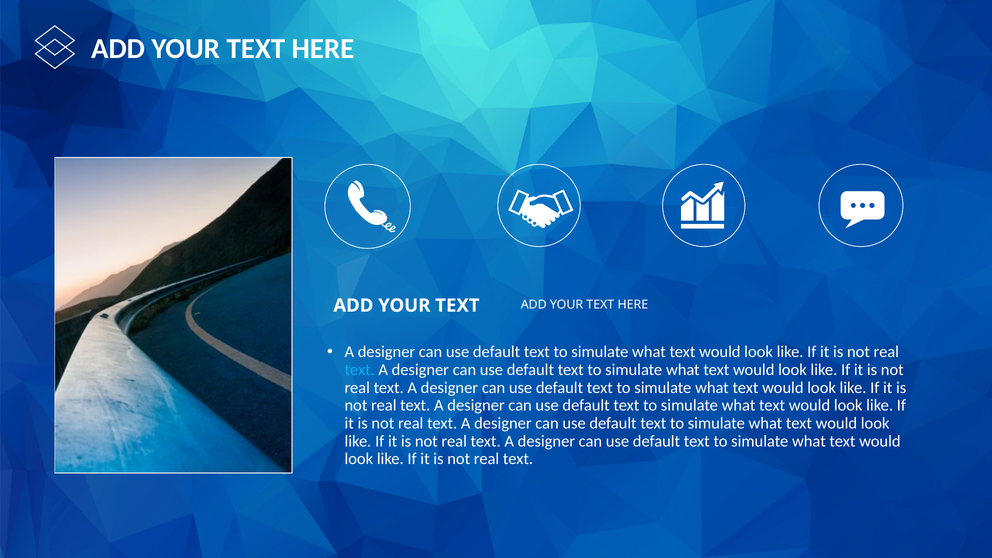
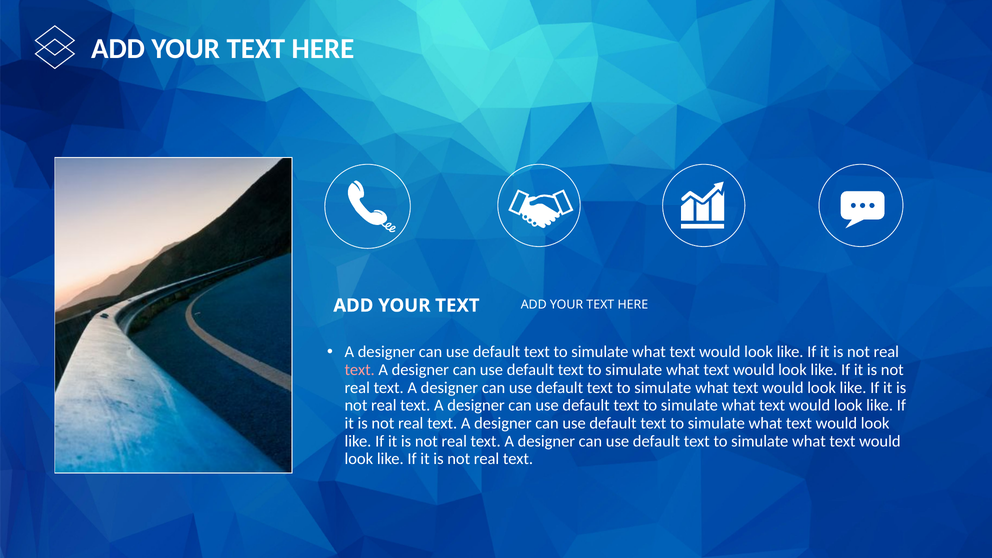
text colour: light blue -> pink (360, 370)
